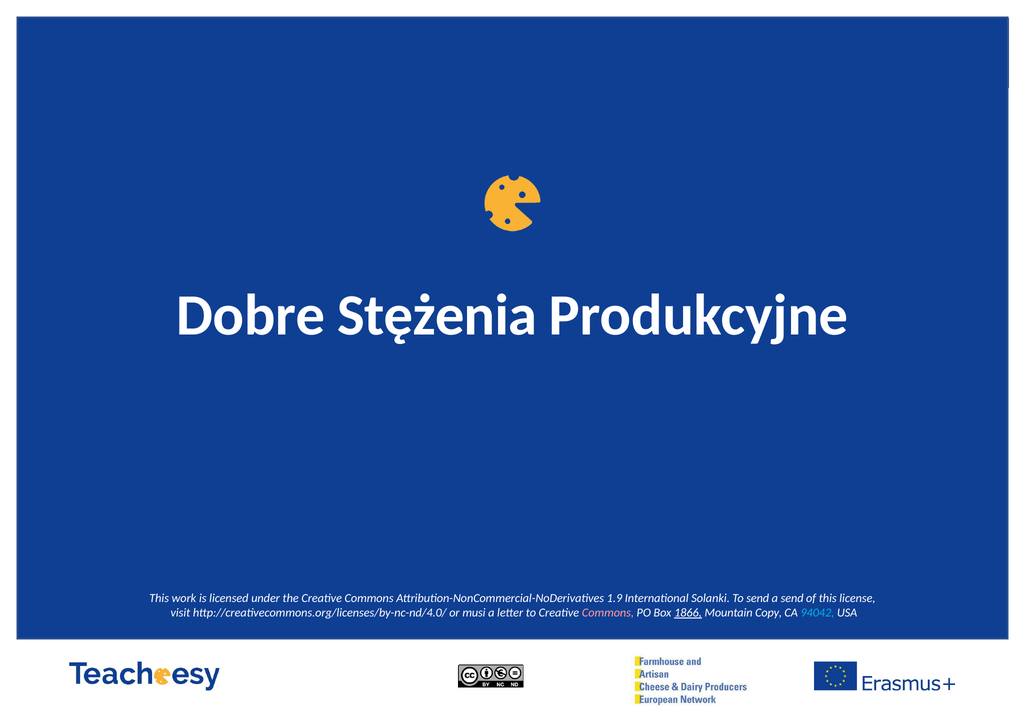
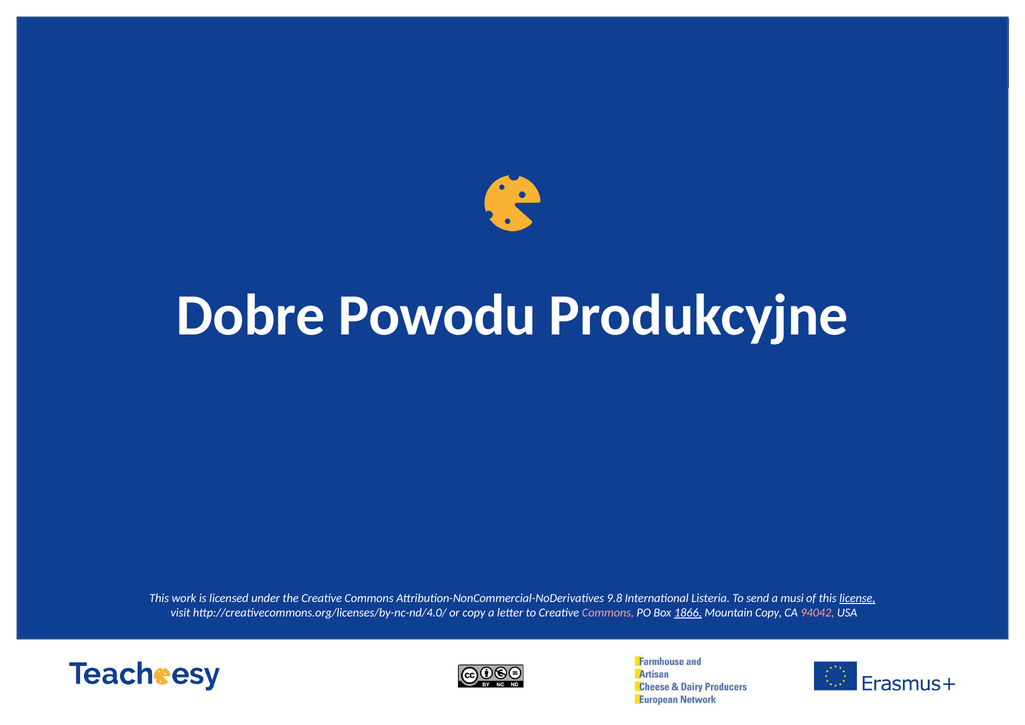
Stężenia: Stężenia -> Powodu (437, 315)
1.9: 1.9 -> 9.8 (614, 598)
Solanki: Solanki -> Listeria (711, 598)
a send: send -> musi (792, 598)
license underline: none -> present (857, 598)
or musi: musi -> copy (474, 613)
94042 colour: light blue -> pink (817, 613)
